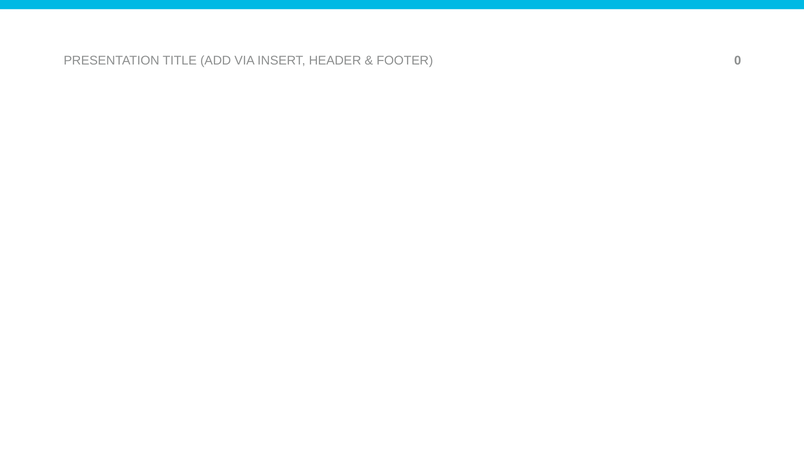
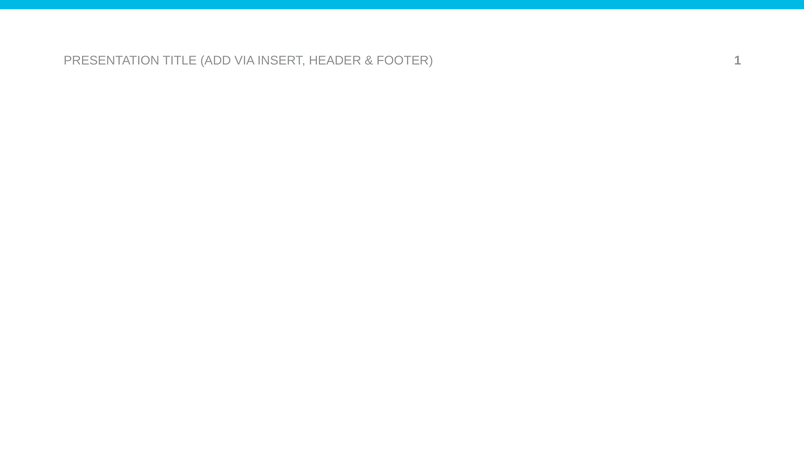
0: 0 -> 1 (738, 61)
